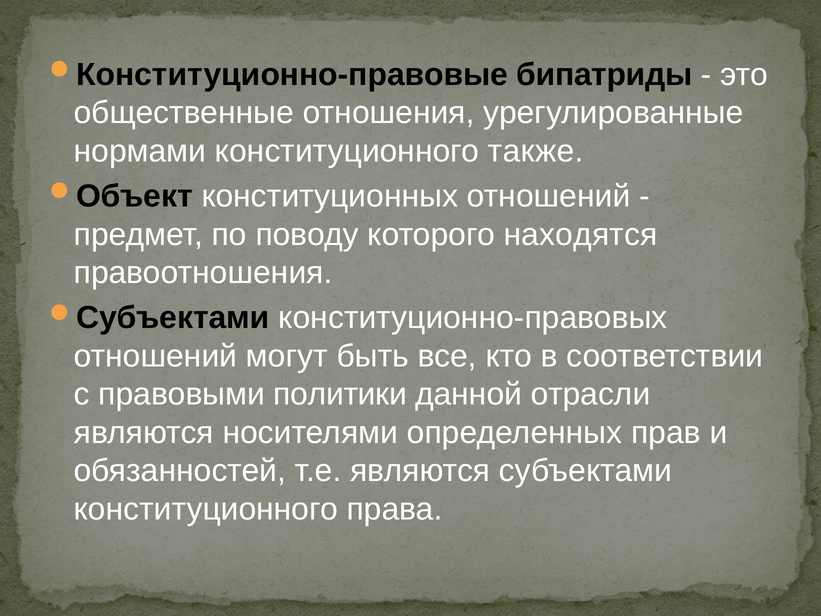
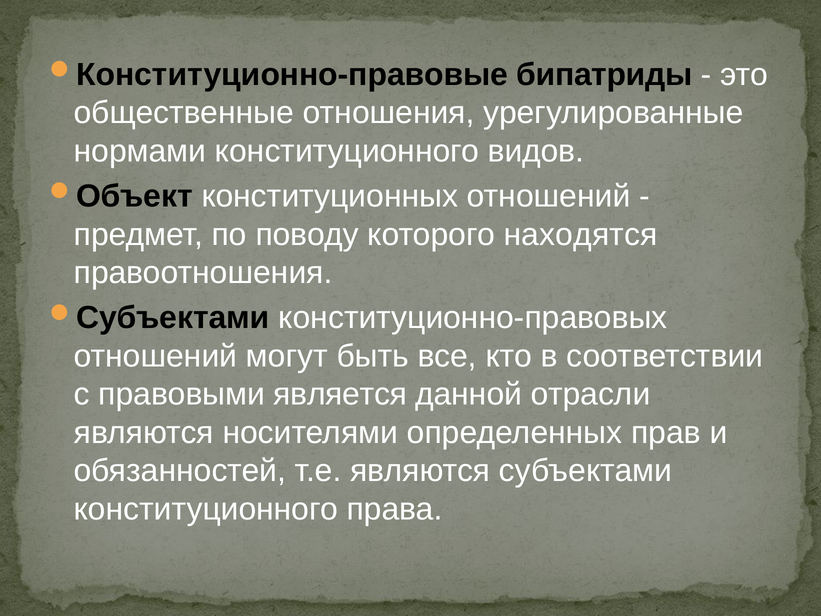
также: также -> видов (536, 151)
политики: политики -> является (340, 394)
